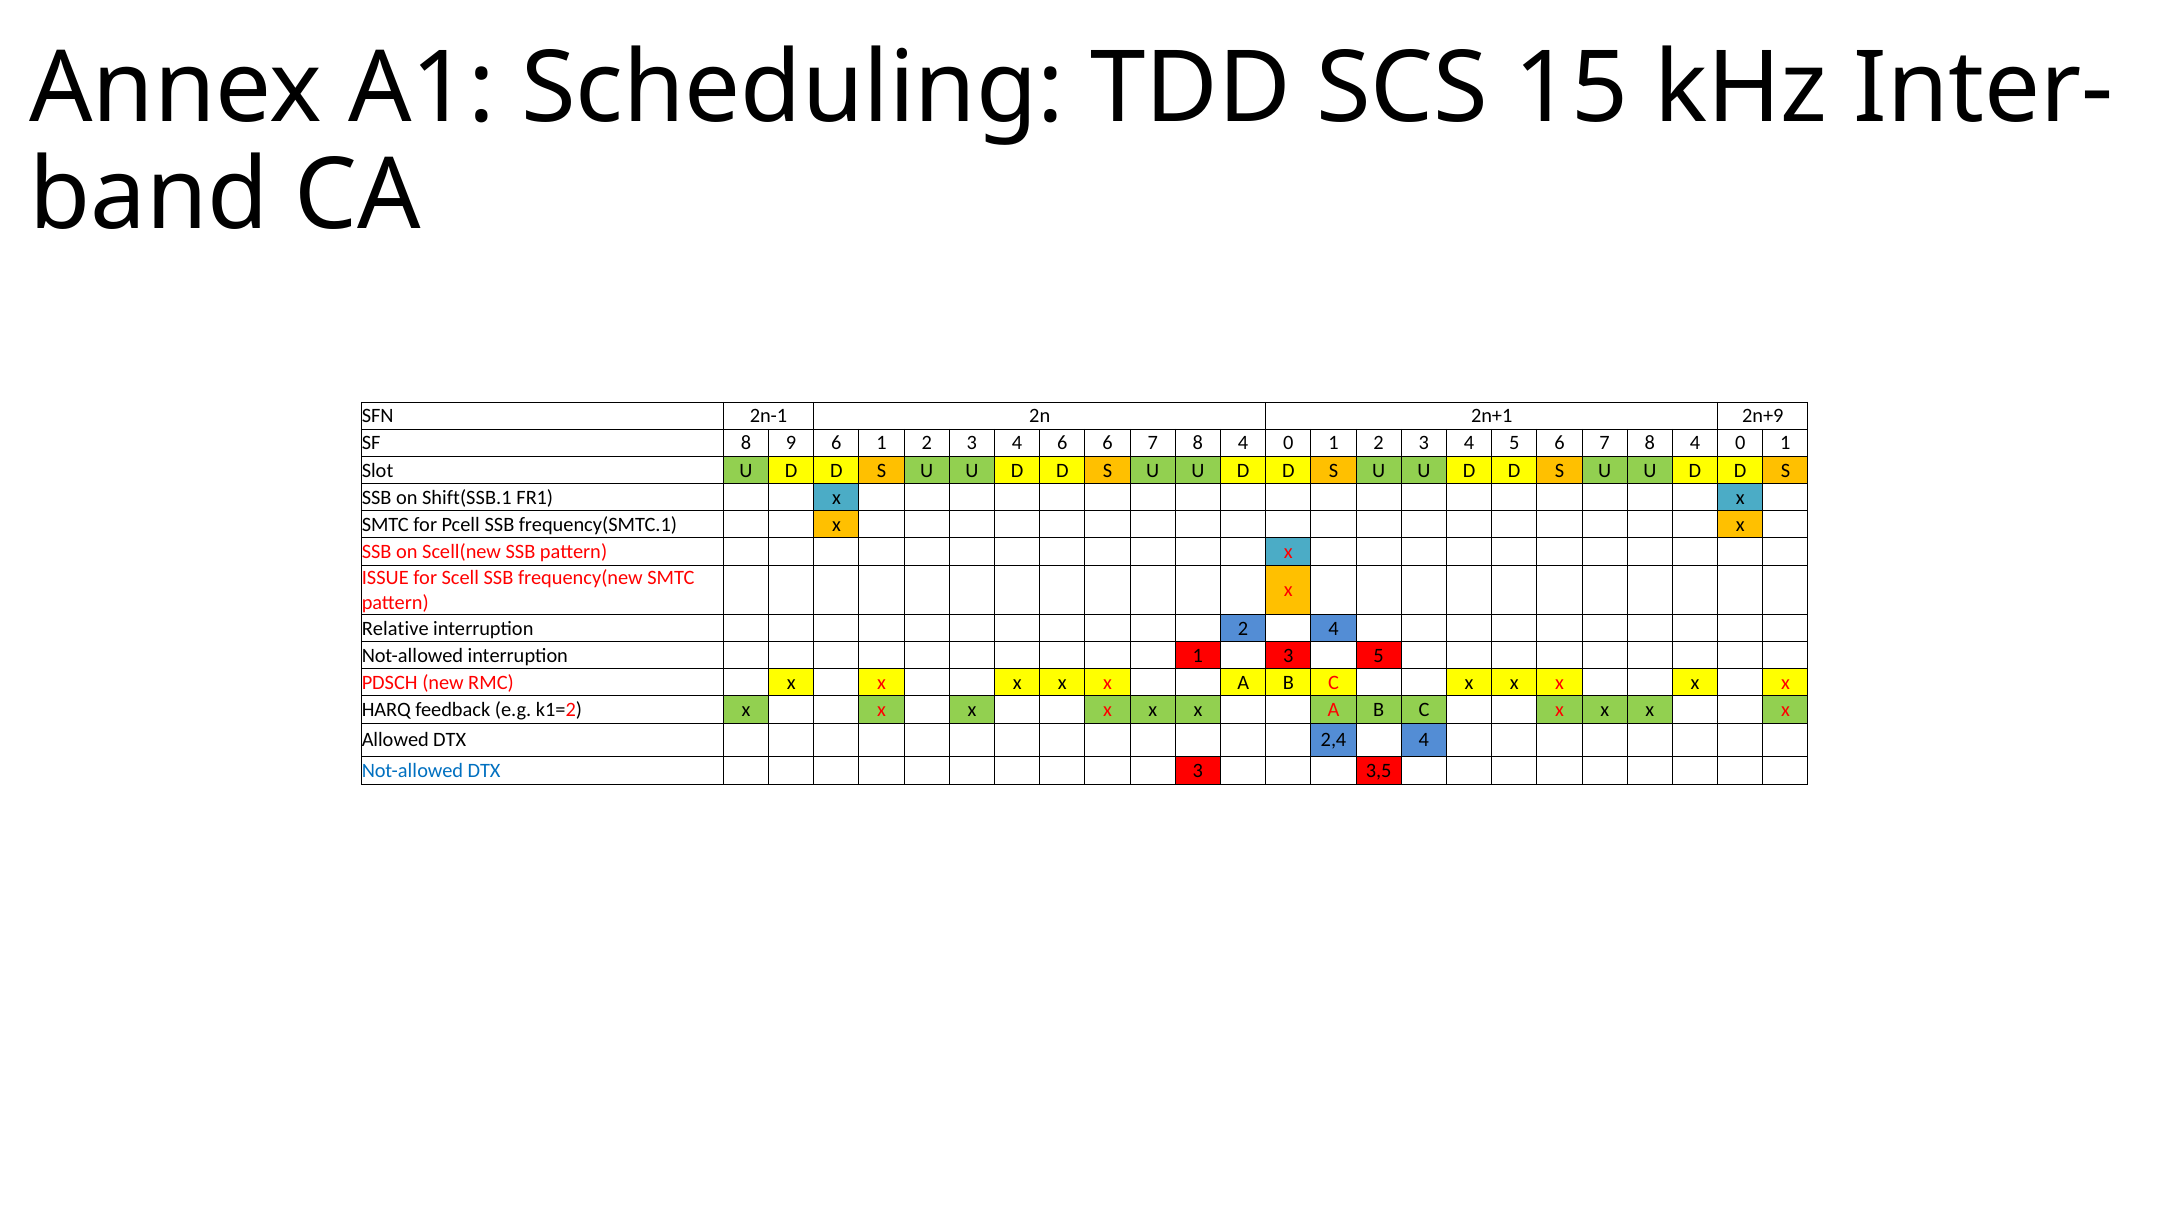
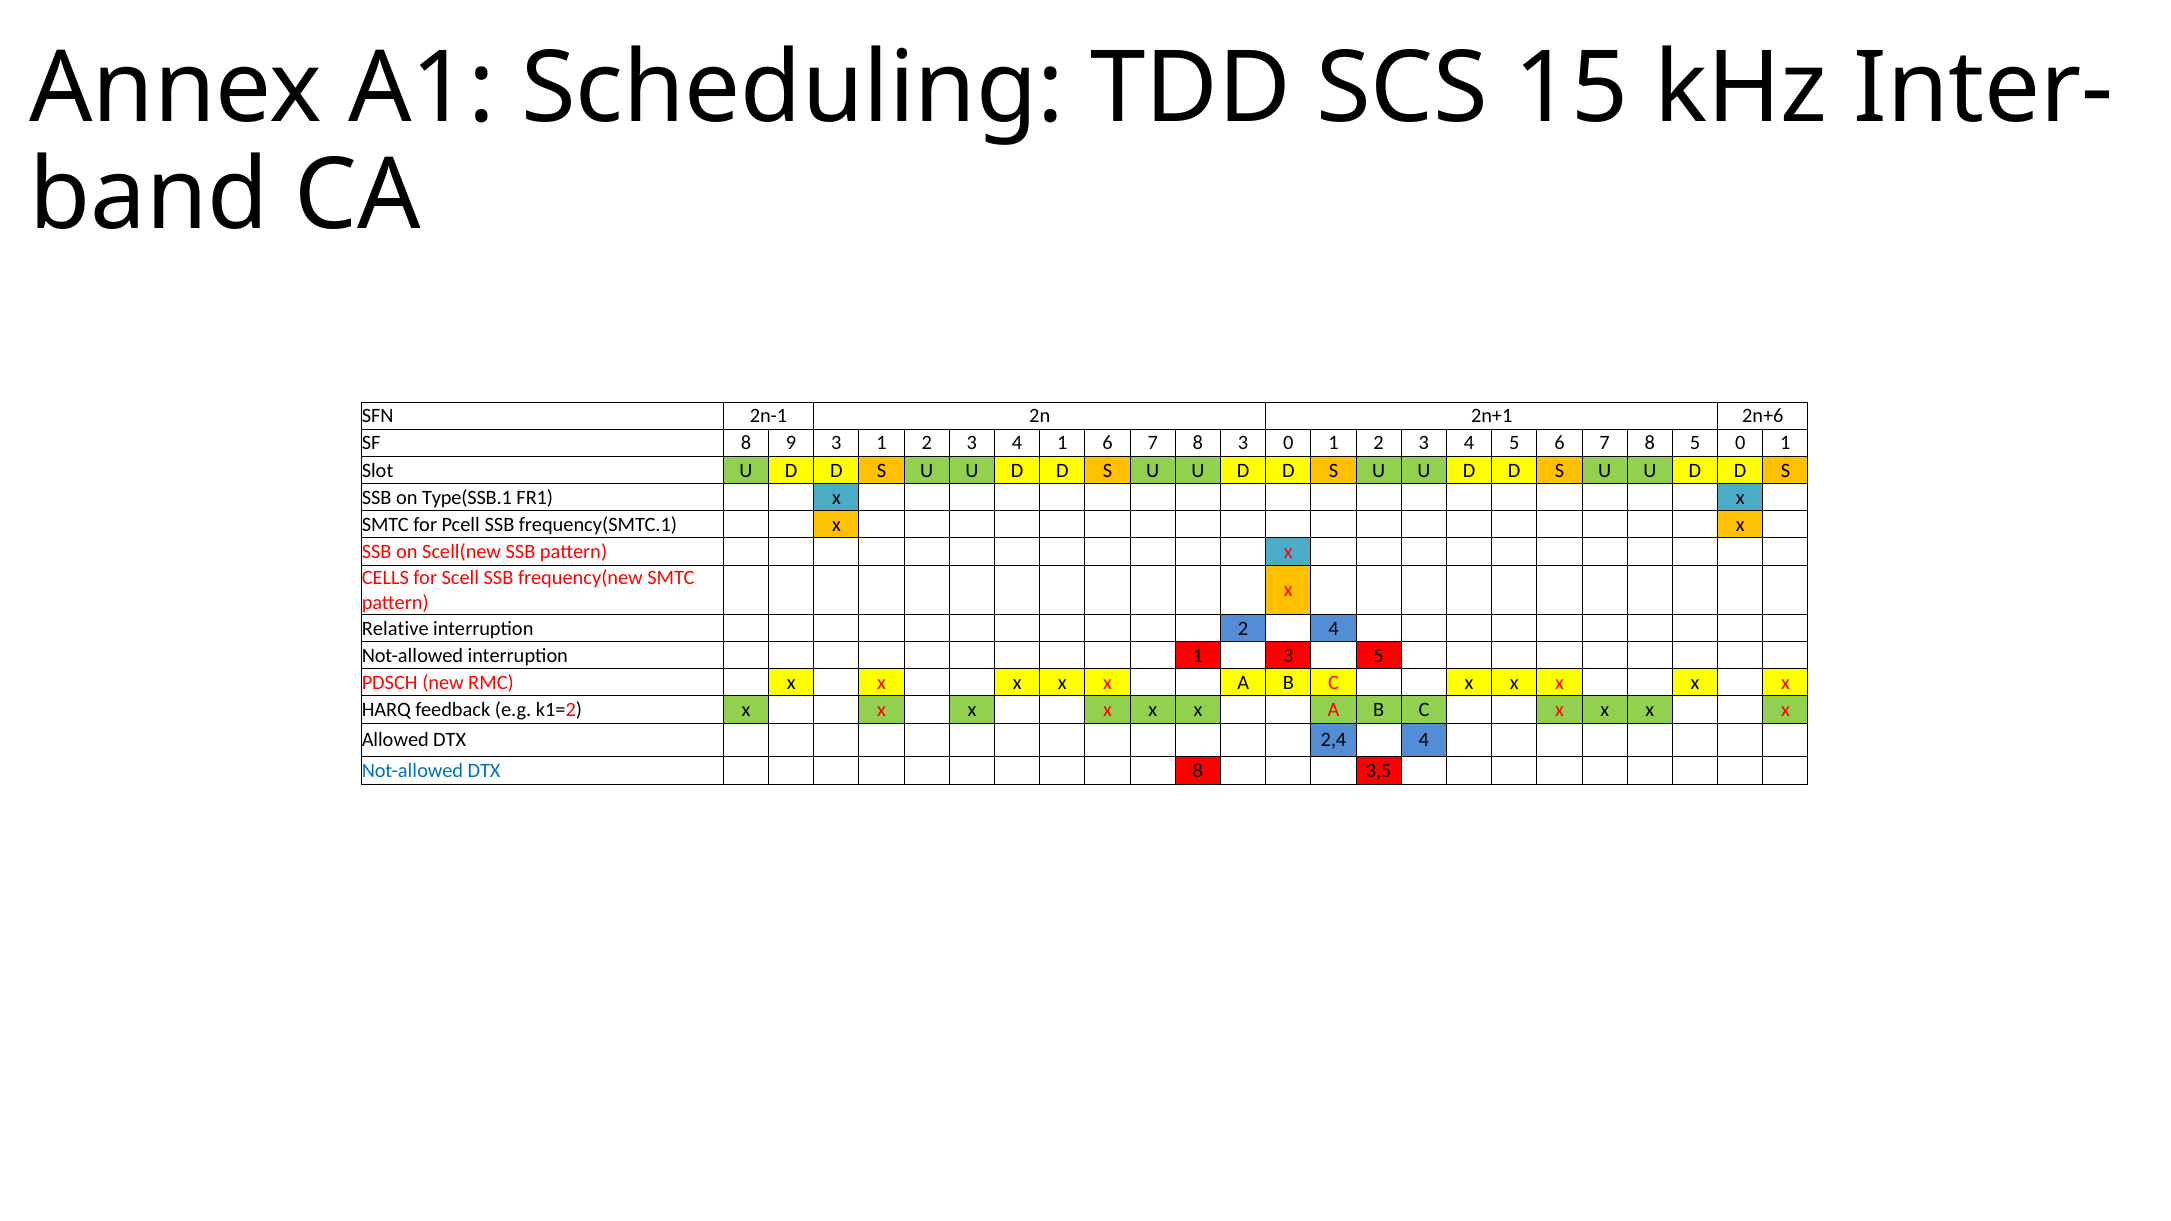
2n+9: 2n+9 -> 2n+6 (1763, 416)
9 6: 6 -> 3 (836, 443)
4 6: 6 -> 1 (1062, 443)
4: 4 -> 3 (1243, 443)
4: 4 -> 5 (1695, 443)
Shift(SSB.1: Shift(SSB.1 -> Type(SSB.1 (467, 498)
ISSUE: ISSUE -> CELLS (385, 578)
DTX 3: 3 -> 8 (1198, 771)
